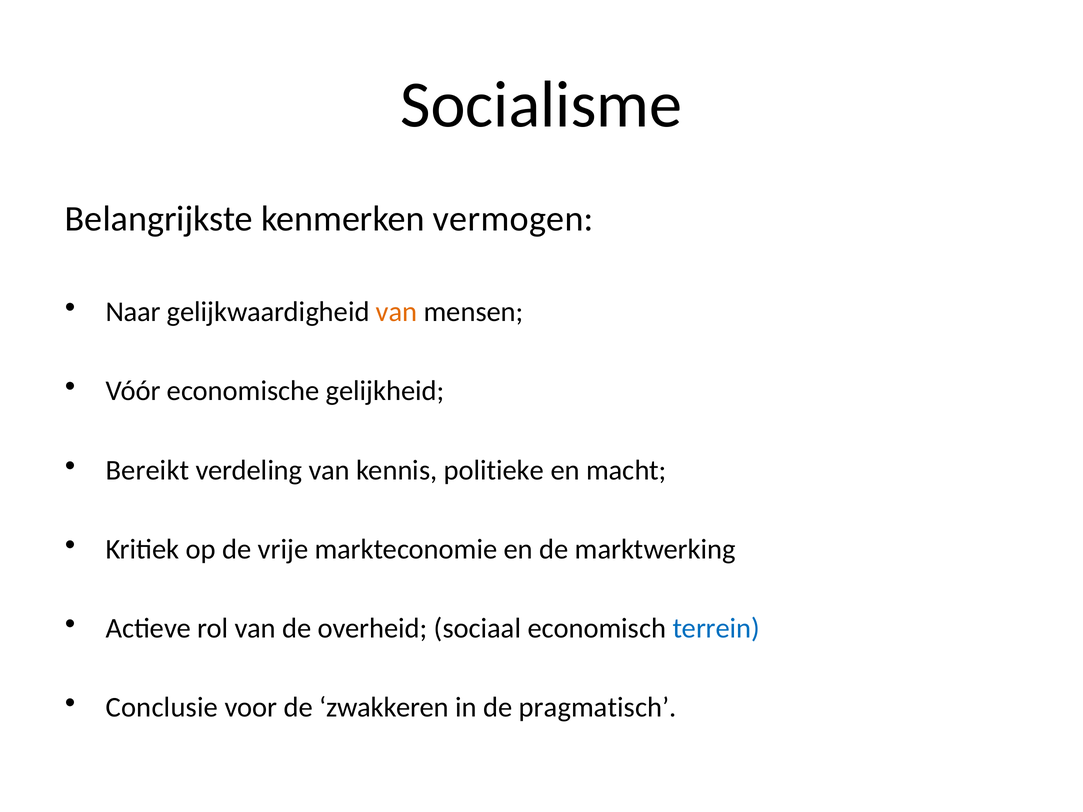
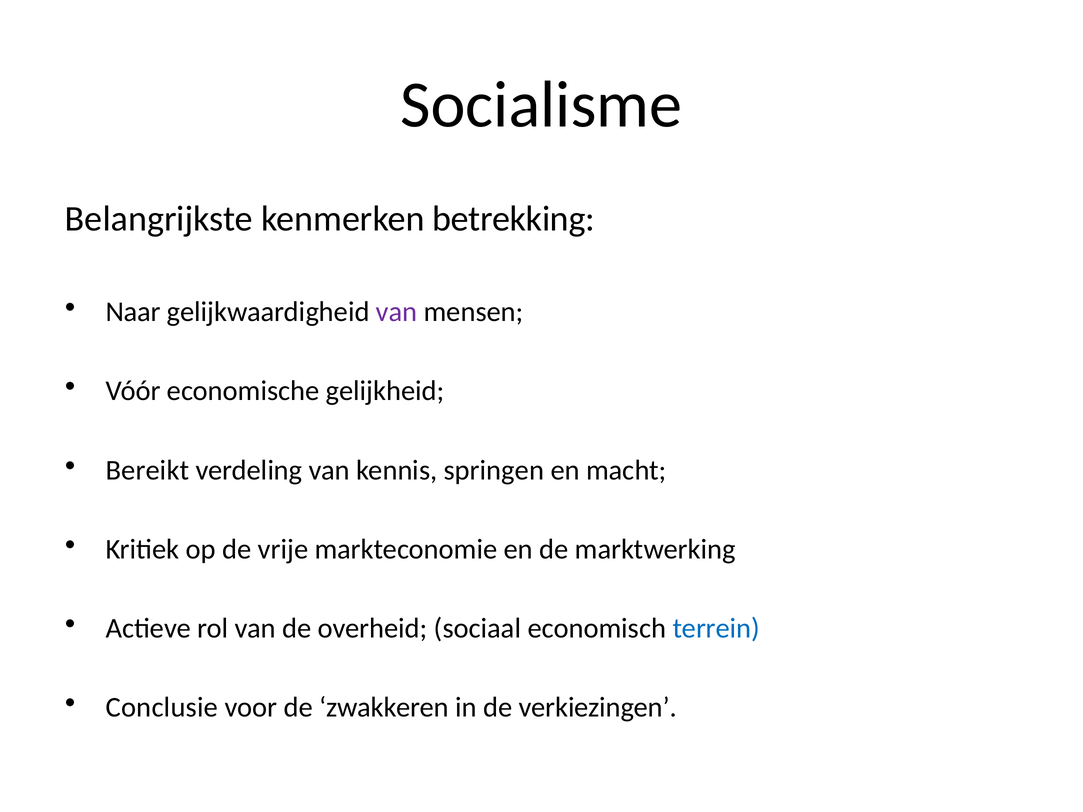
vermogen: vermogen -> betrekking (514, 219)
van colour: orange -> purple (397, 312)
politieke: politieke -> springen (494, 470)
pragmatisch: pragmatisch -> verkiezingen (598, 708)
